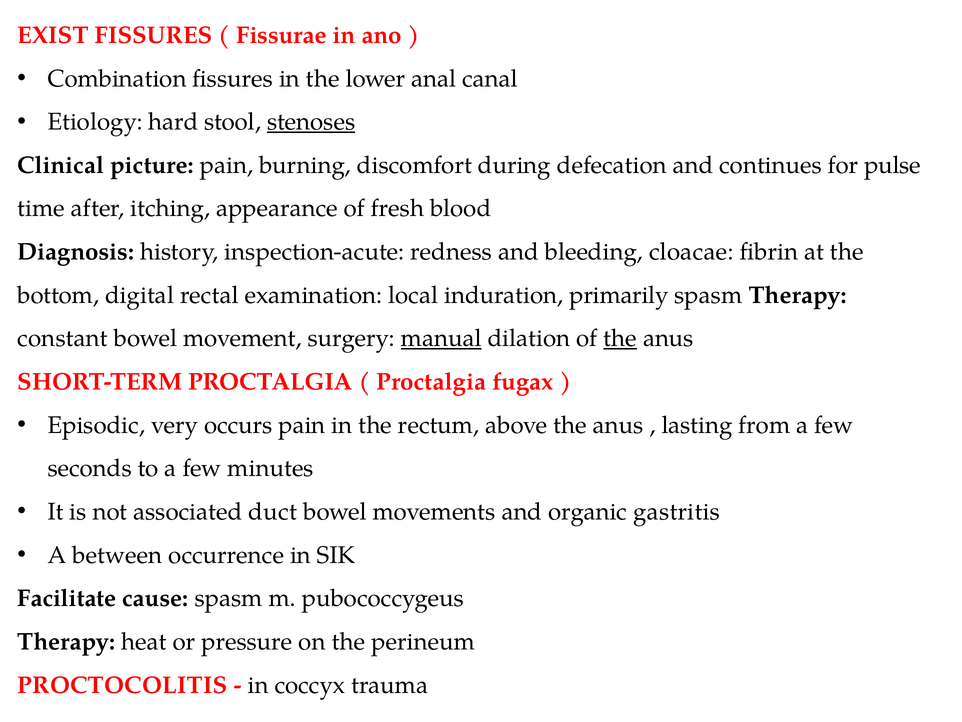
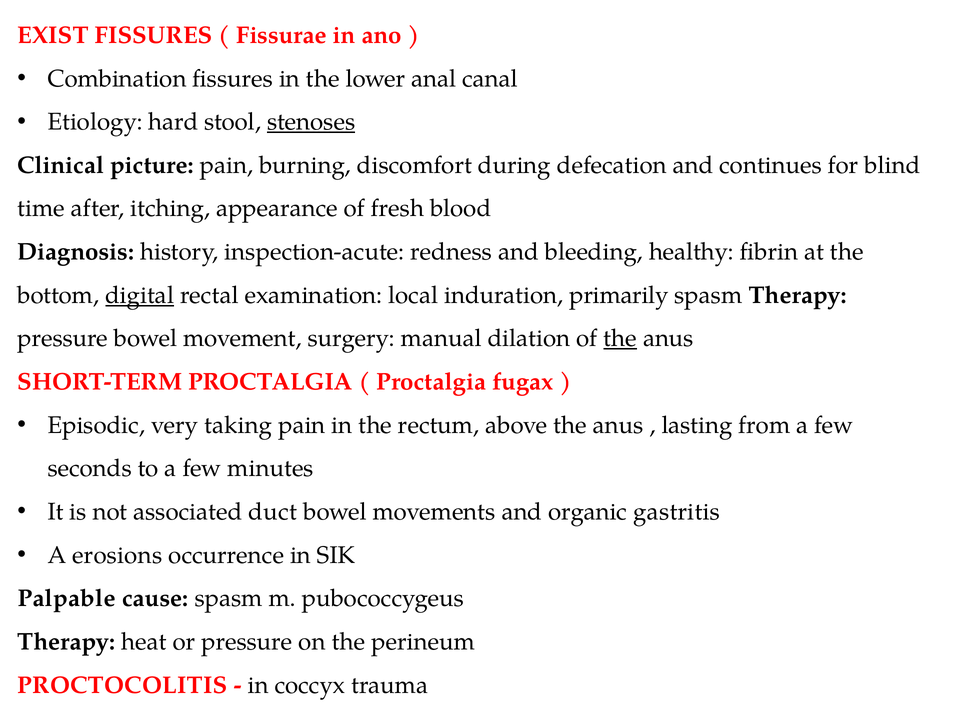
pulse: pulse -> blind (892, 165)
cloacae: cloacae -> healthy (691, 252)
digital underline: none -> present (140, 295)
constant: constant -> pressure (63, 338)
manual underline: present -> none (441, 338)
occurs: occurs -> taking (238, 425)
between: between -> erosions (117, 555)
Facilitate: Facilitate -> Palpable (67, 598)
